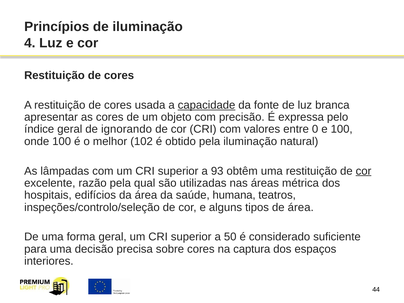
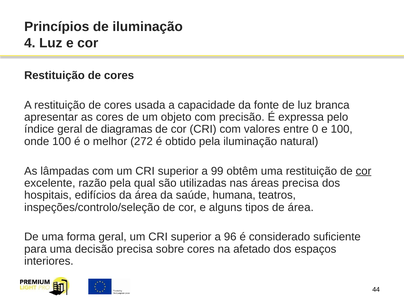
capacidade underline: present -> none (207, 105)
ignorando: ignorando -> diagramas (127, 129)
102: 102 -> 272 (142, 141)
93: 93 -> 99 (217, 171)
áreas métrica: métrica -> precisa (300, 183)
50: 50 -> 96 (230, 237)
captura: captura -> afetado (252, 249)
